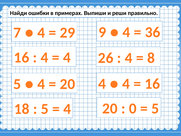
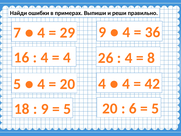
16: 16 -> 42 (152, 84)
5: 5 -> 9 (45, 109)
4: 4 -> 5 (67, 109)
0: 0 -> 6 (133, 108)
